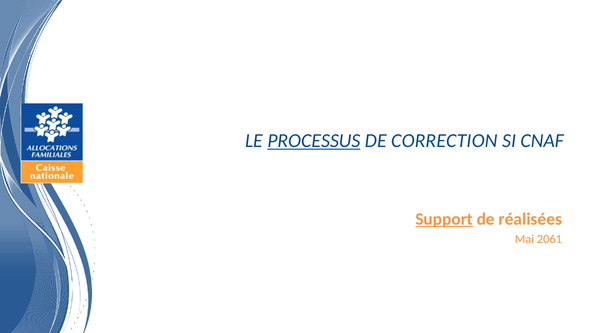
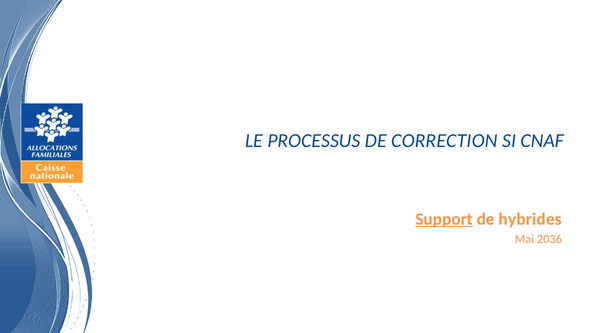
PROCESSUS underline: present -> none (314, 141)
réalisées: réalisées -> hybrides (530, 220)
2061: 2061 -> 2036 (549, 239)
